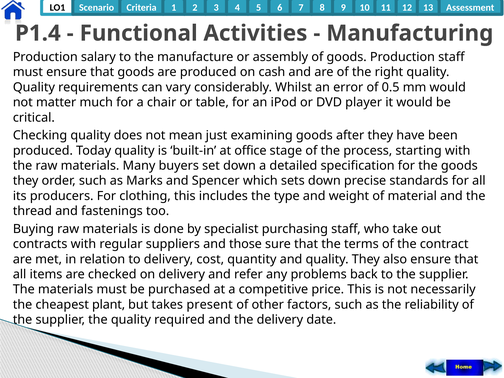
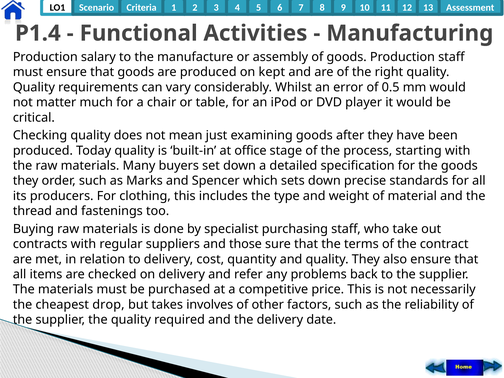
cash: cash -> kept (272, 72)
plant: plant -> drop (108, 305)
present: present -> involves (210, 305)
